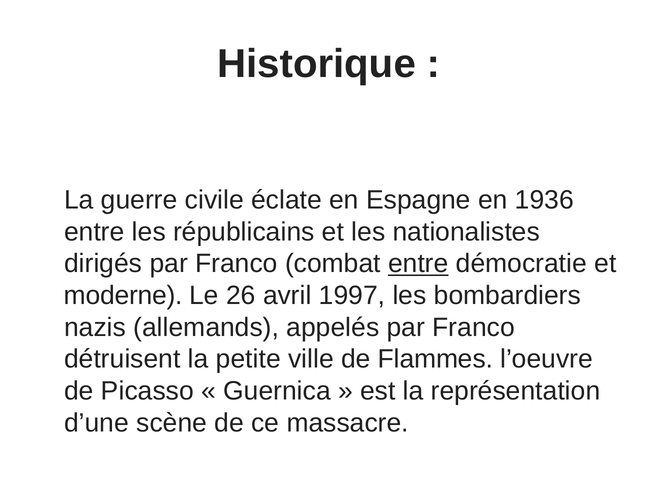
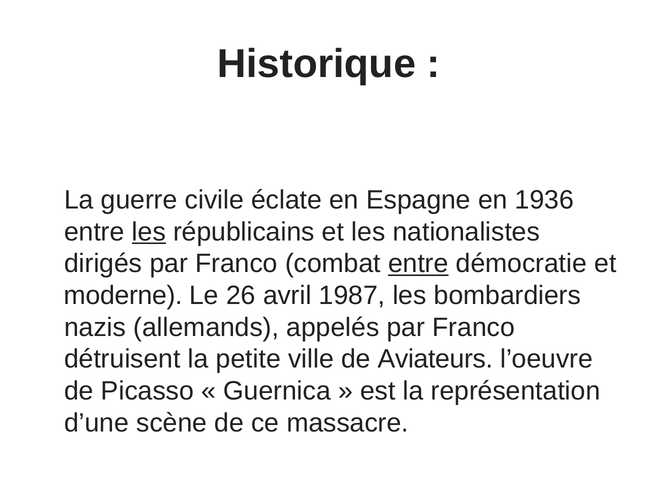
les underline: none -> present (149, 232)
1997: 1997 -> 1987 (352, 295)
Flammes: Flammes -> Aviateurs (435, 359)
